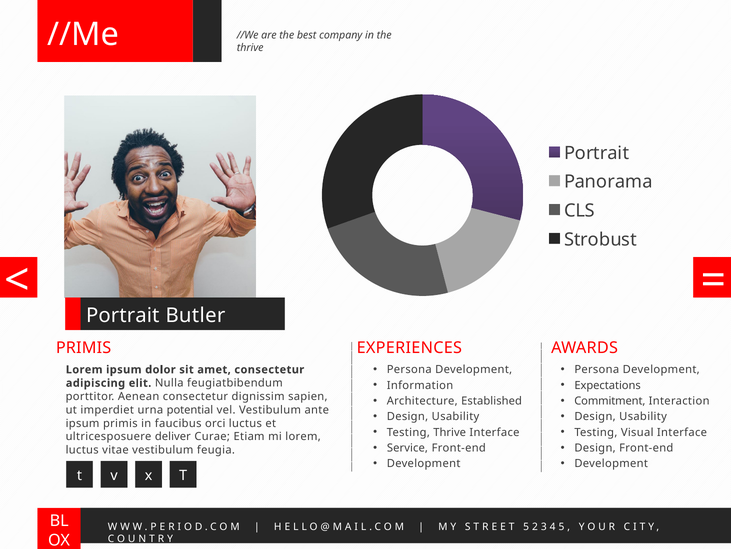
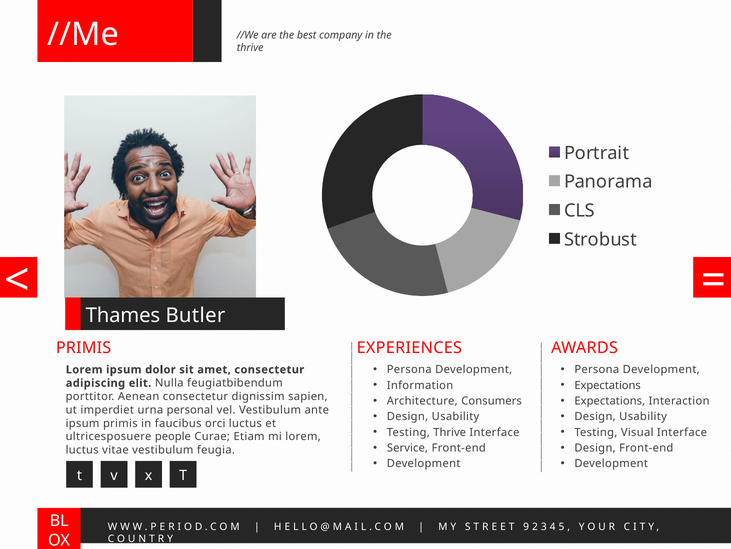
Portrait: Portrait -> Thames (123, 315)
Established: Established -> Consumers (492, 400)
Commitment: Commitment -> Expectations (610, 400)
potential: potential -> personal (190, 409)
deliver: deliver -> people (173, 436)
T 5: 5 -> 9 (526, 526)
